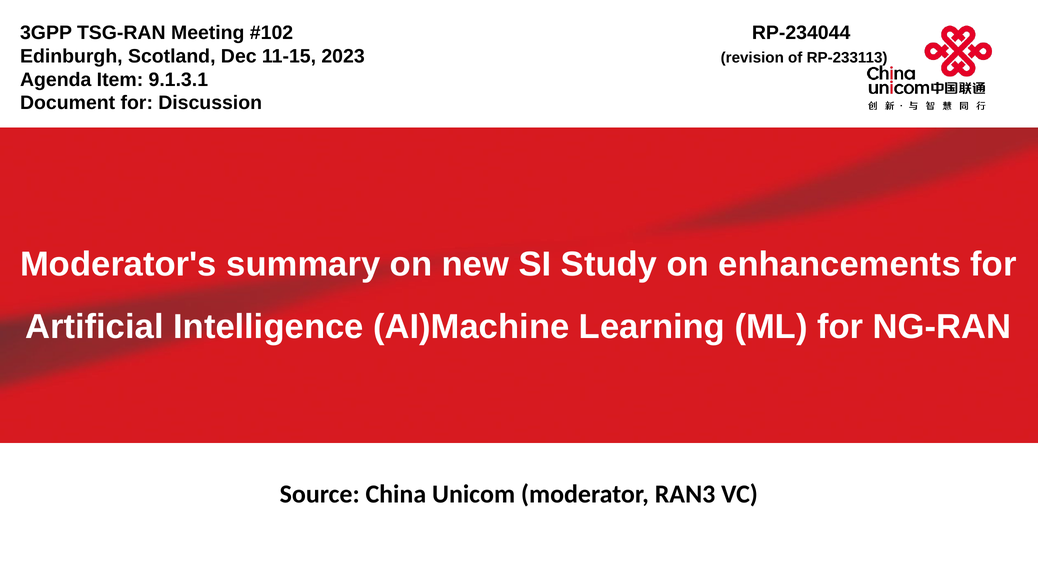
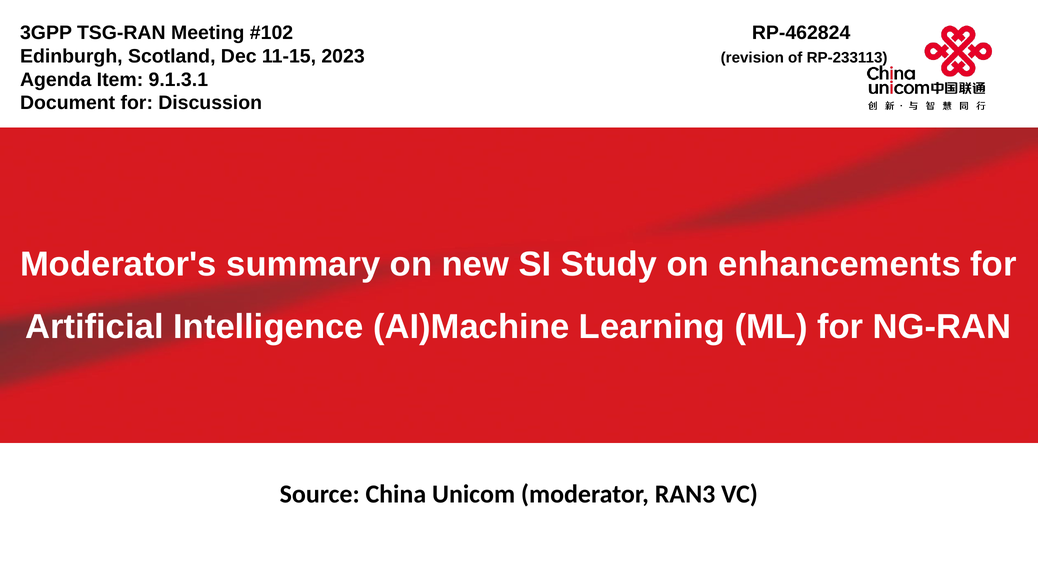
RP-234044: RP-234044 -> RP-462824 (801, 33)
